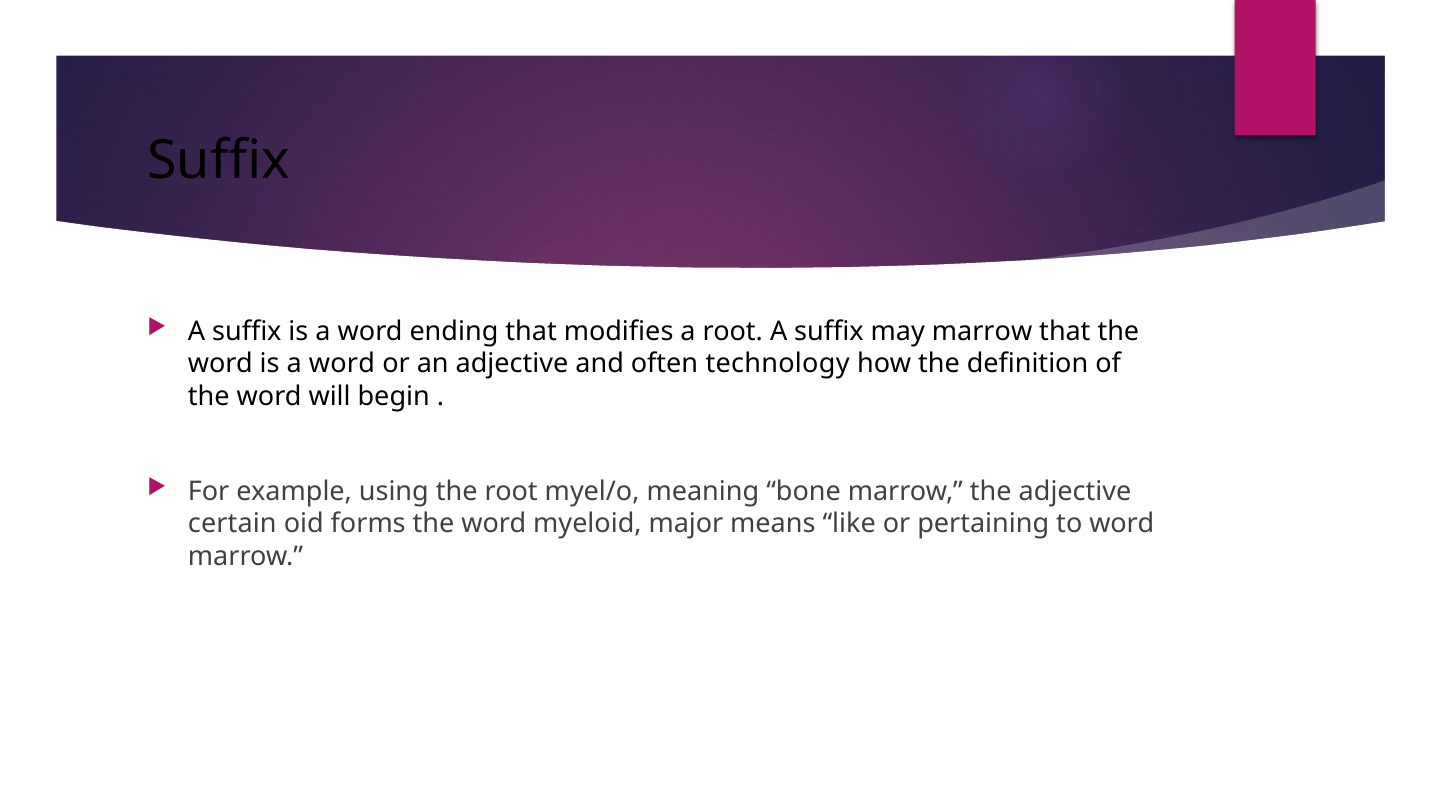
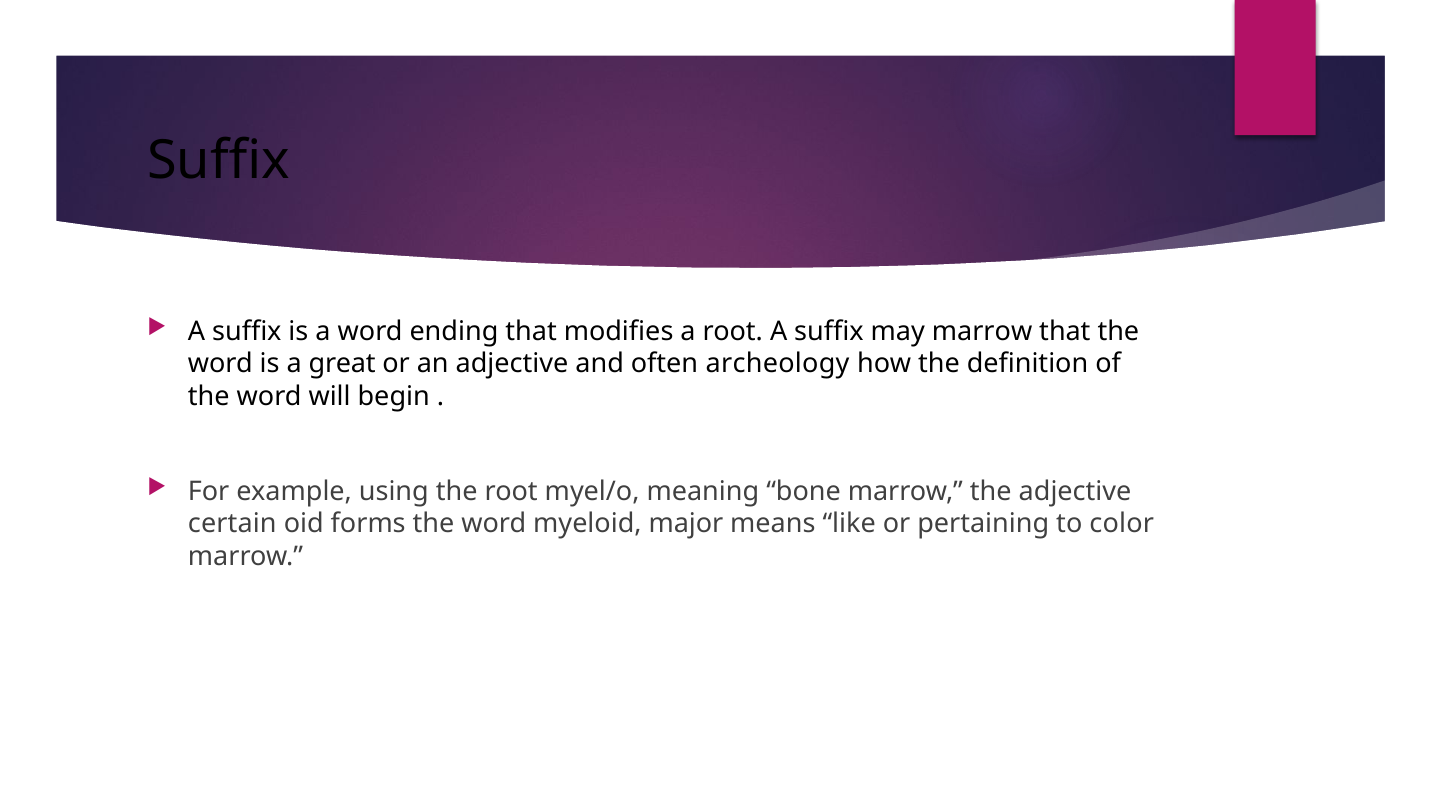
word is a word: word -> great (342, 364)
technology: technology -> archeology (778, 364)
to word: word -> color (1122, 524)
